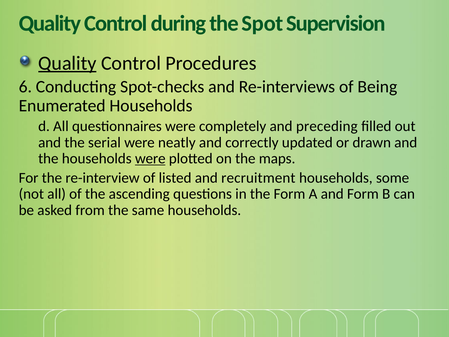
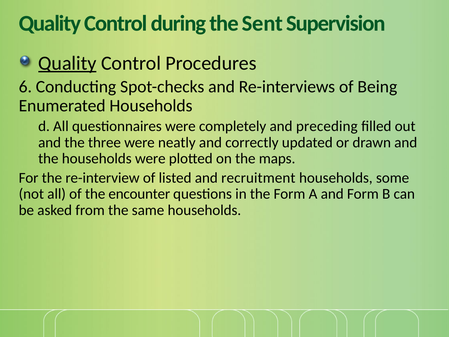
Spot: Spot -> Sent (262, 23)
serial: serial -> three (104, 142)
were underline: present -> none (150, 158)
ascending: ascending -> encounter (139, 194)
